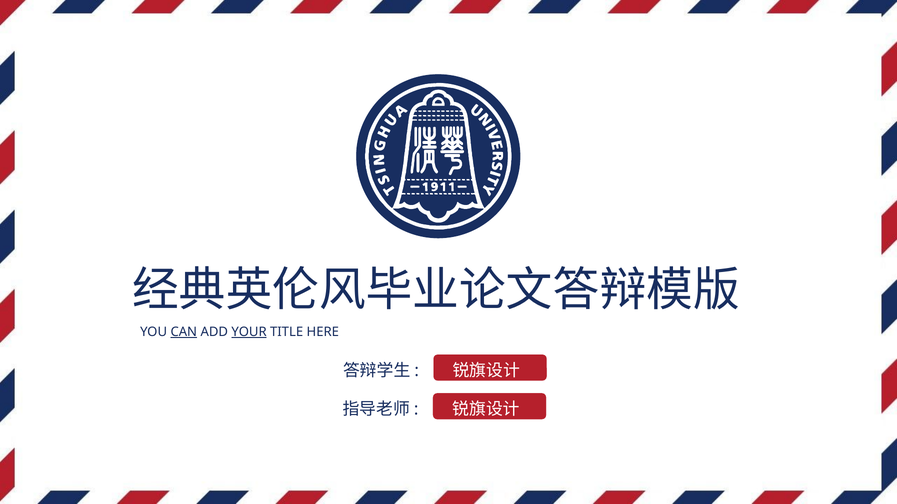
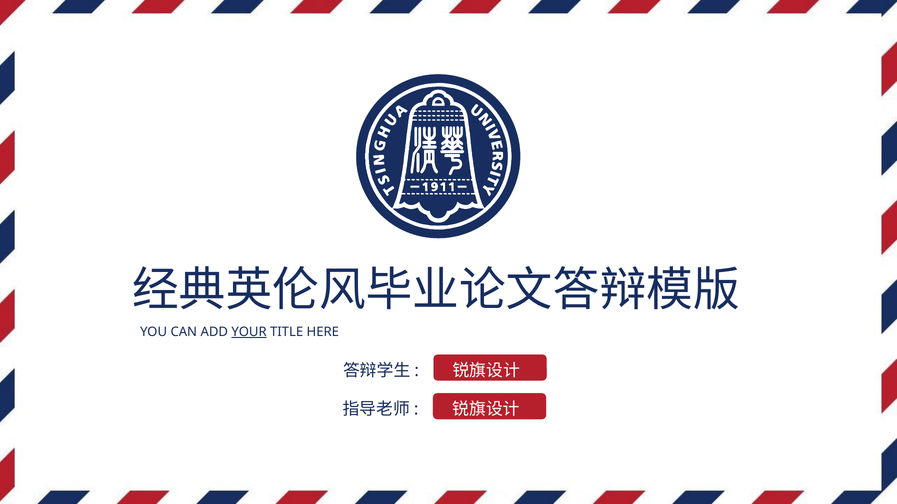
CAN underline: present -> none (184, 332)
